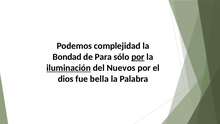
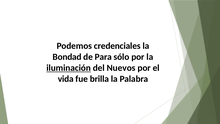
complejidad: complejidad -> credenciales (117, 46)
por underline: present -> none (138, 57)
dios: dios -> vida (66, 79)
bella: bella -> brilla (99, 79)
